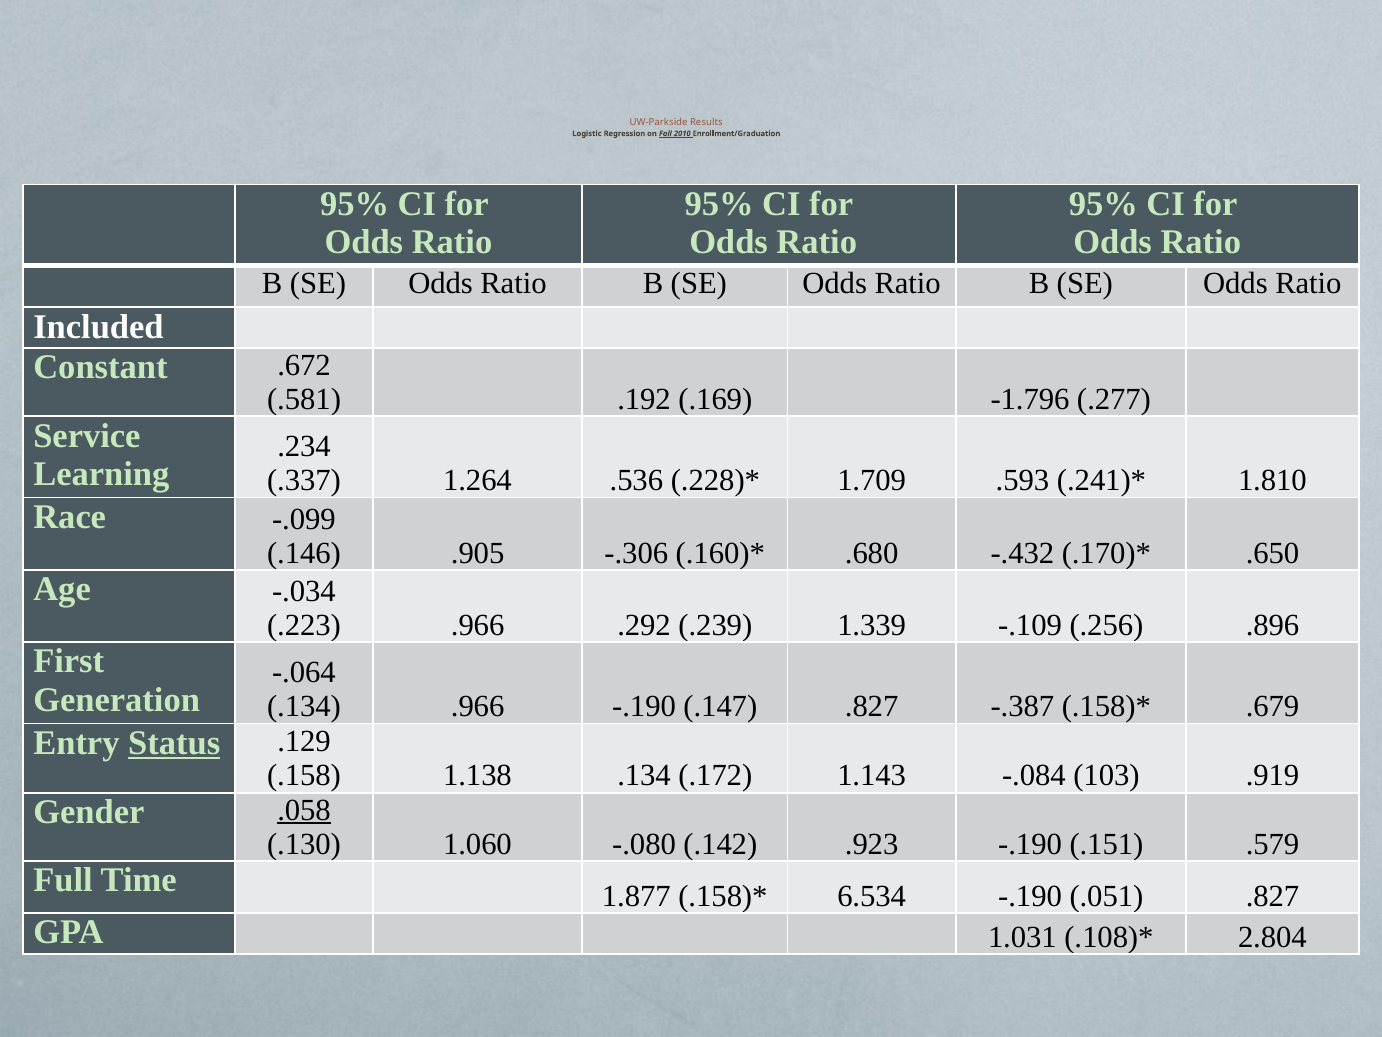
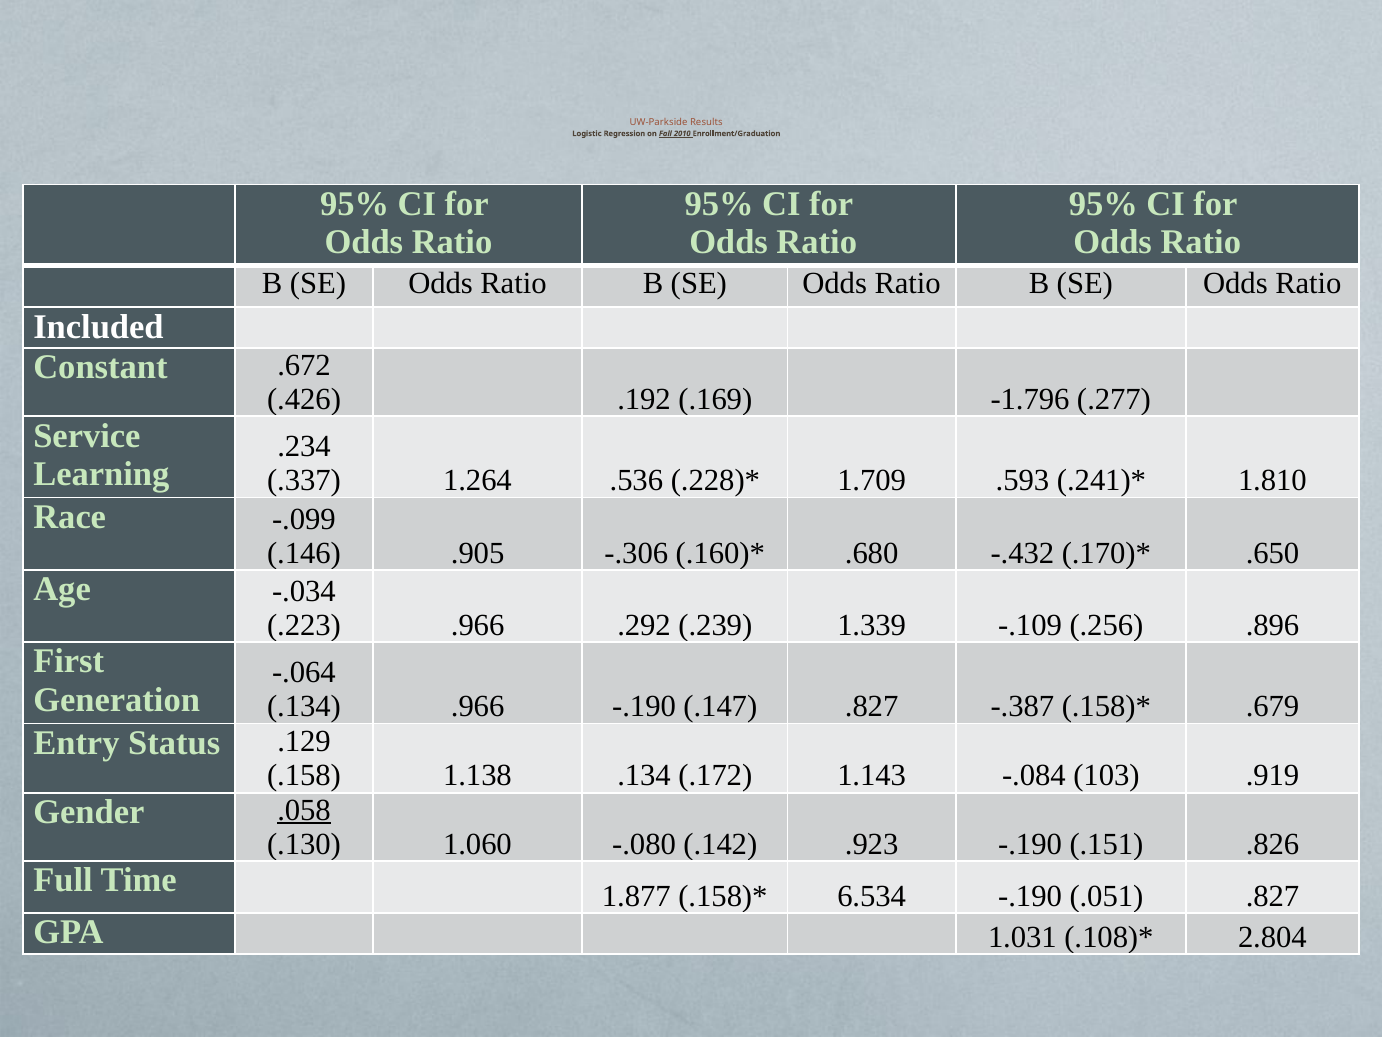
.581: .581 -> .426 (304, 399)
Status underline: present -> none (174, 743)
.579: .579 -> .826 (1273, 844)
